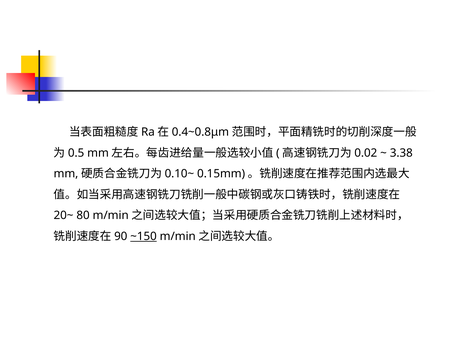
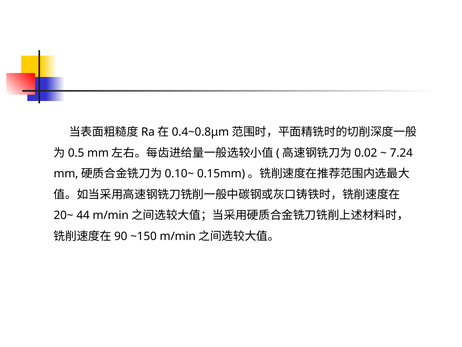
3.38: 3.38 -> 7.24 (401, 153)
80: 80 -> 44 (83, 215)
~150 underline: present -> none (144, 236)
